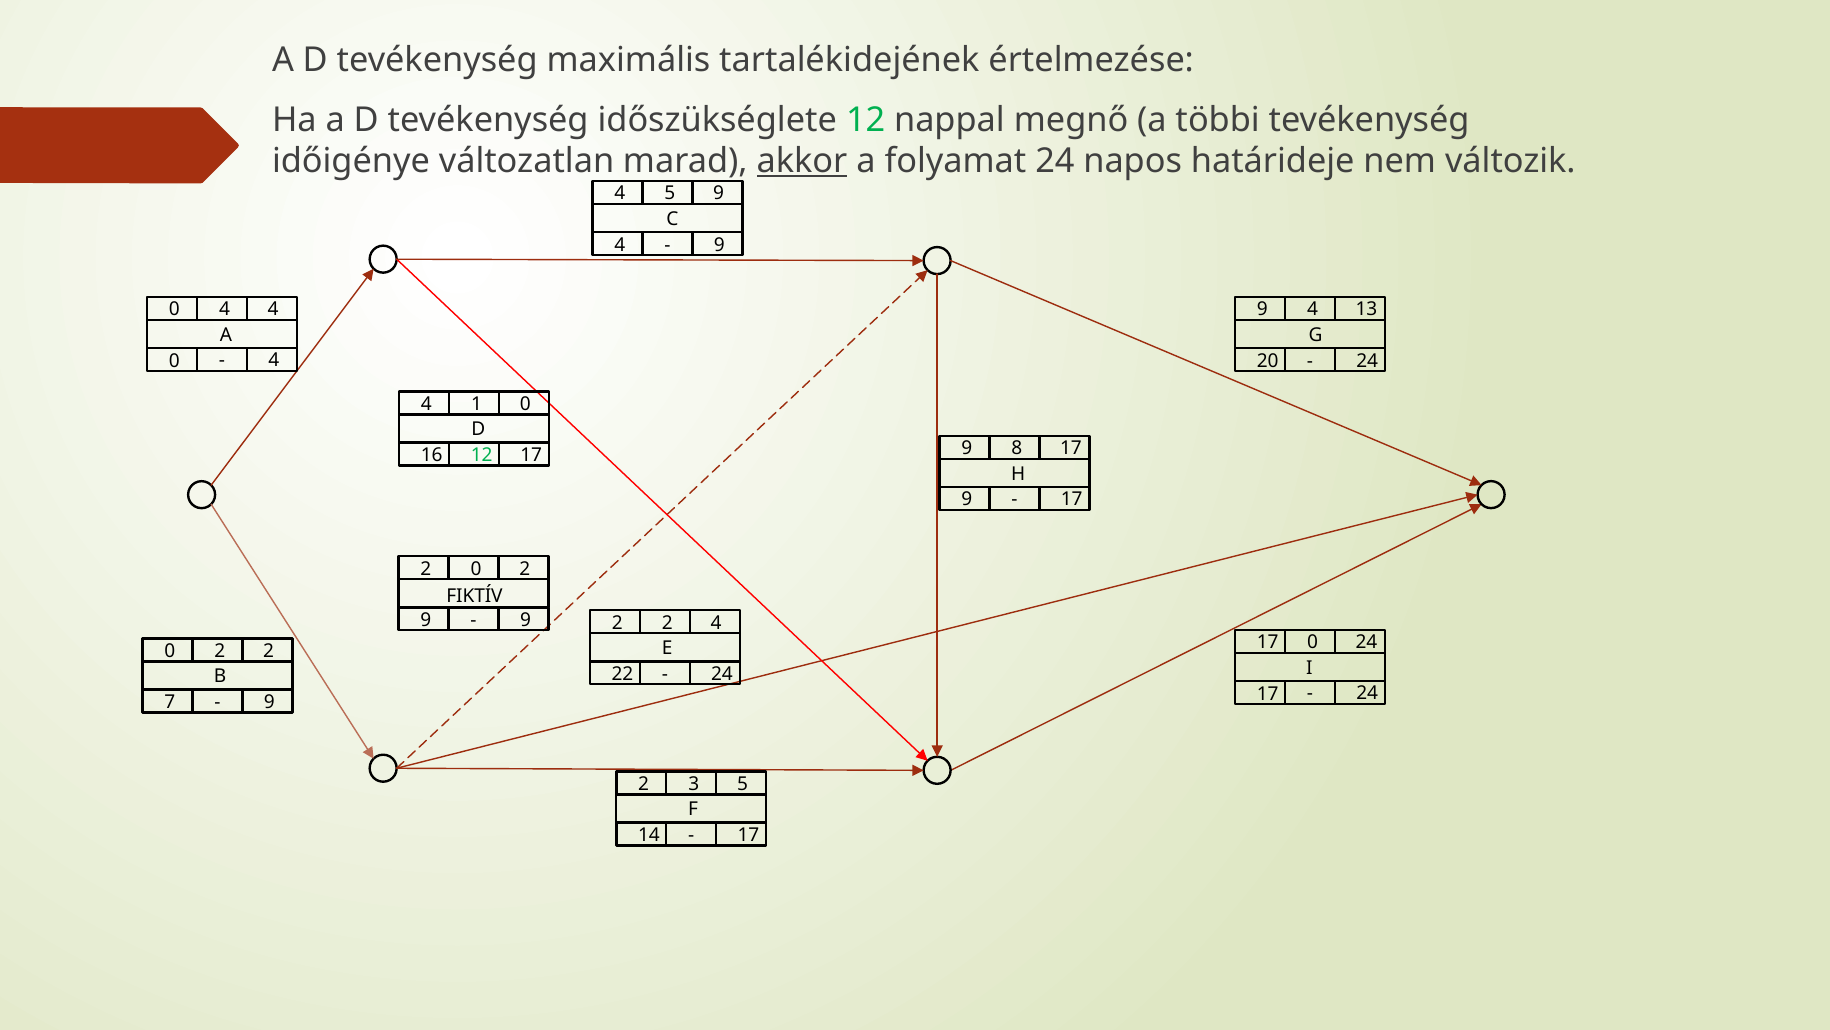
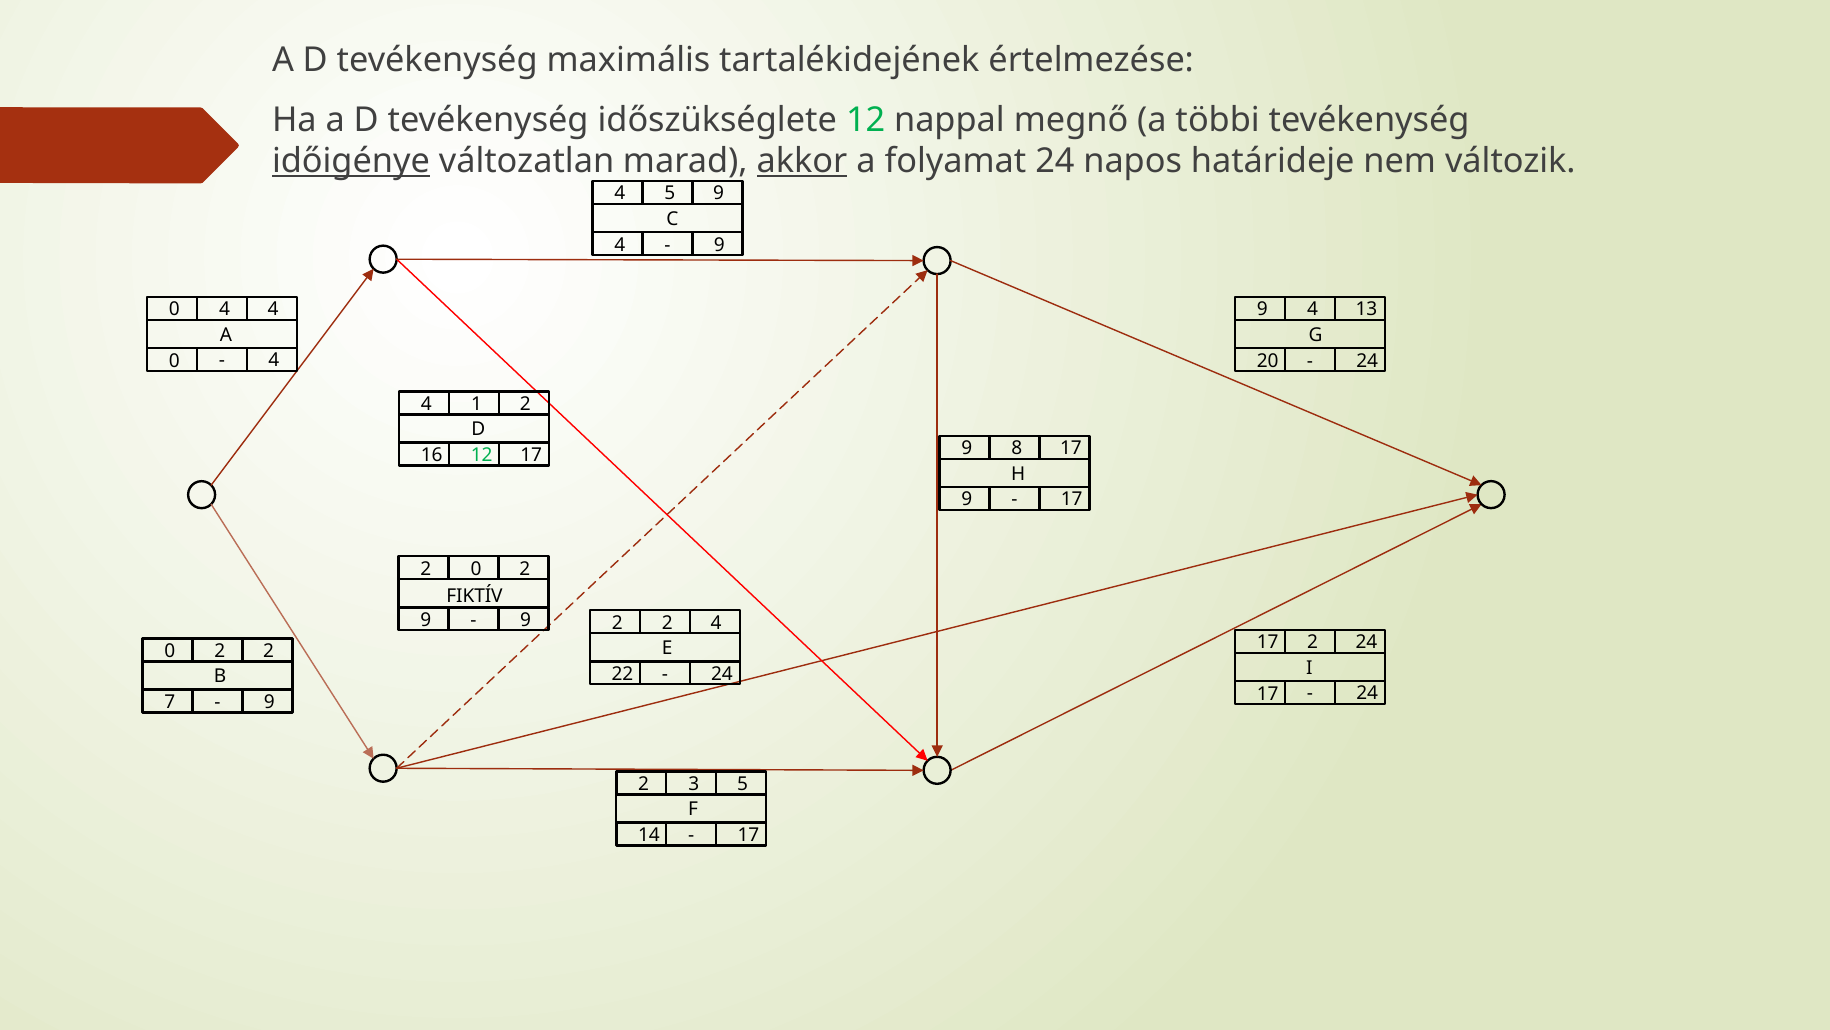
időigénye underline: none -> present (351, 161)
1 0: 0 -> 2 (525, 404)
17 0: 0 -> 2 (1313, 642)
